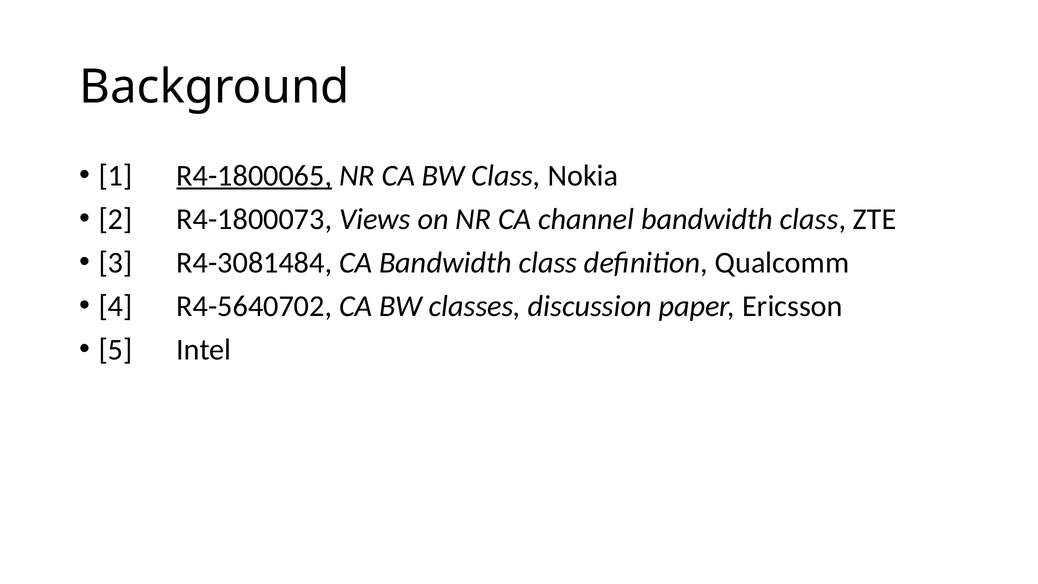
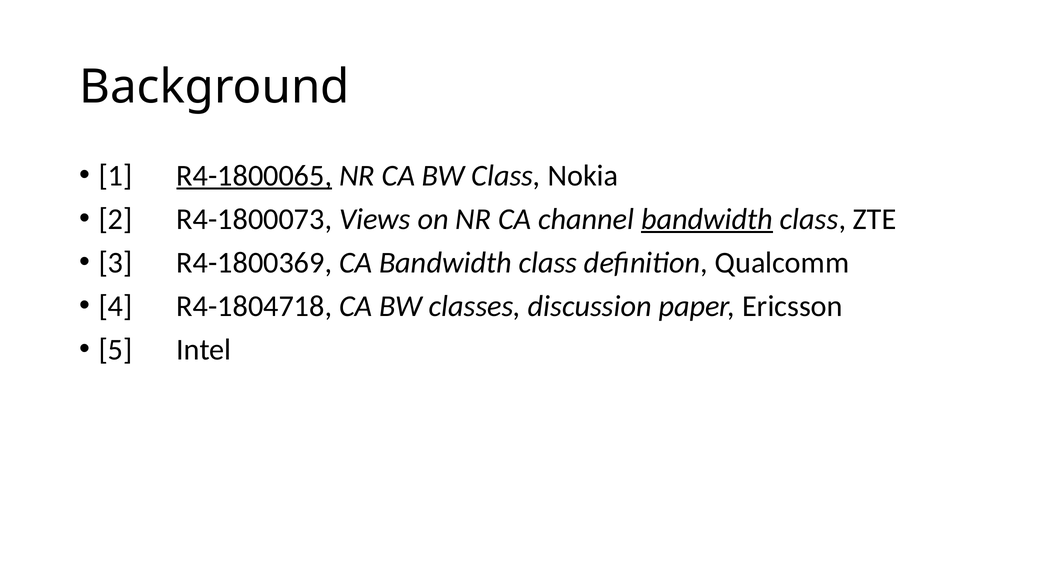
bandwidth underline: none -> present (707, 219)
R4-3081484: R4-3081484 -> R4-1800369 (254, 263)
R4-5640702: R4-5640702 -> R4-1804718 (254, 306)
